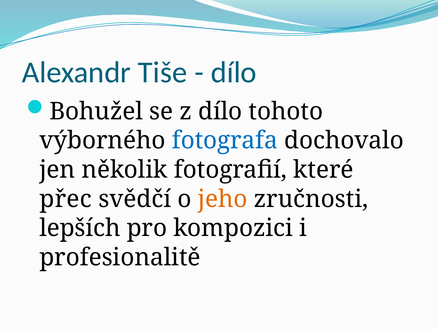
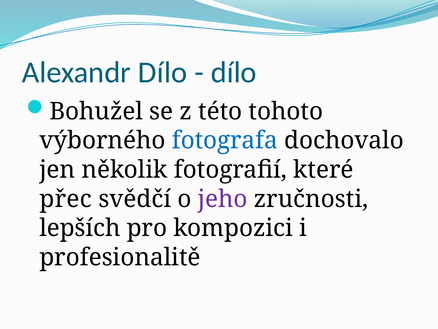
Alexandr Tiše: Tiše -> Dílo (163, 72)
z dílo: dílo -> této (220, 111)
jeho colour: orange -> purple (223, 199)
